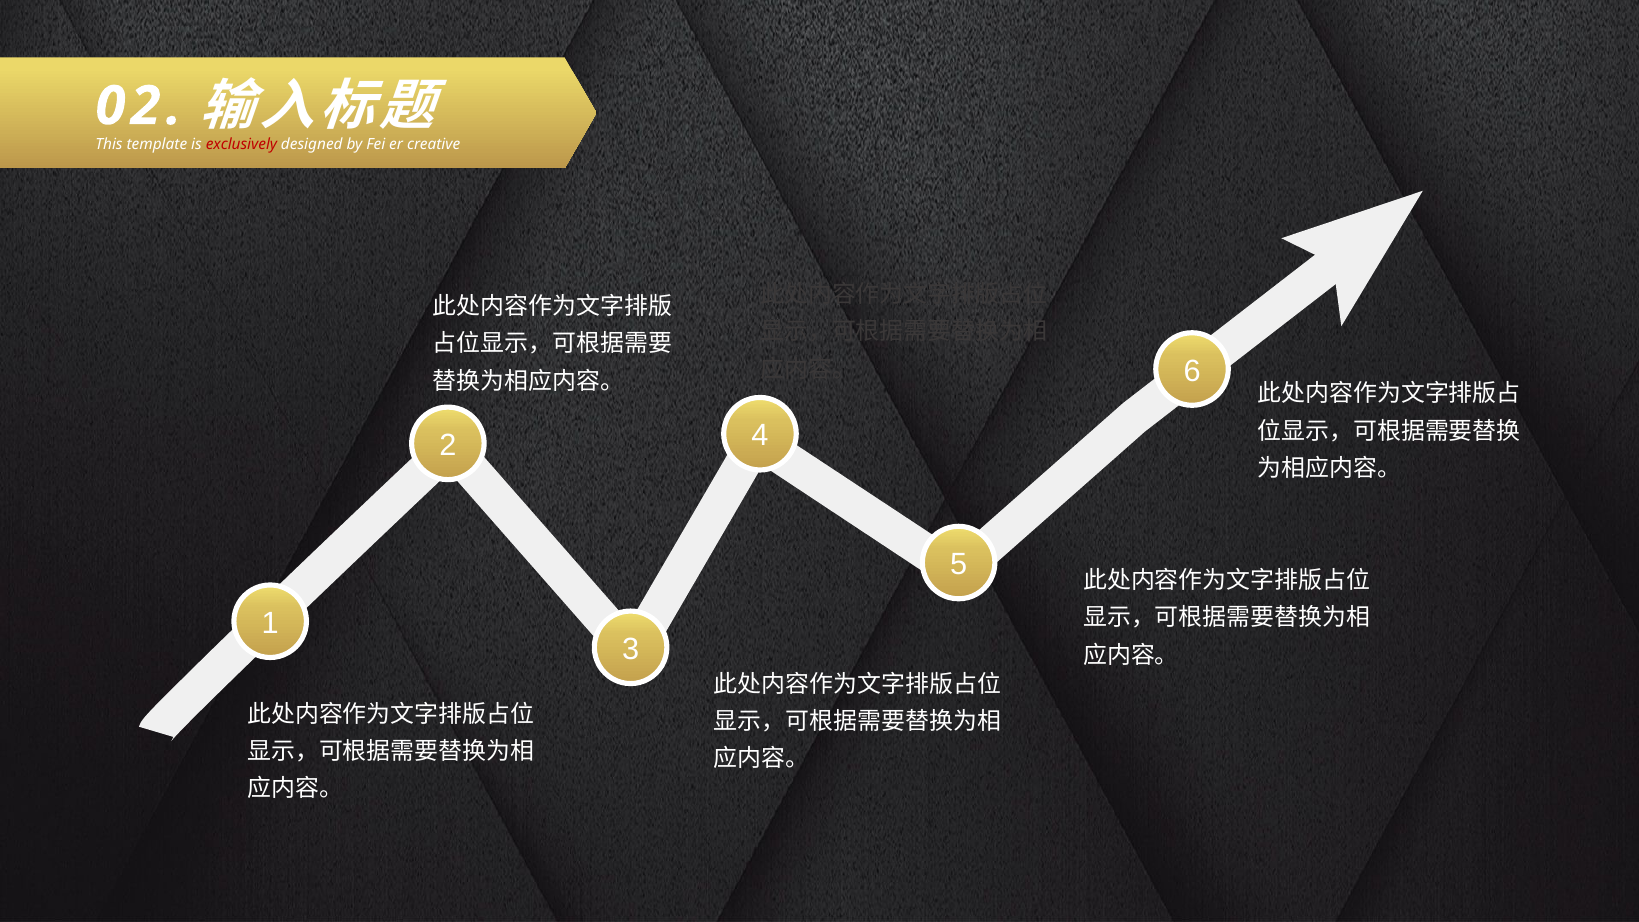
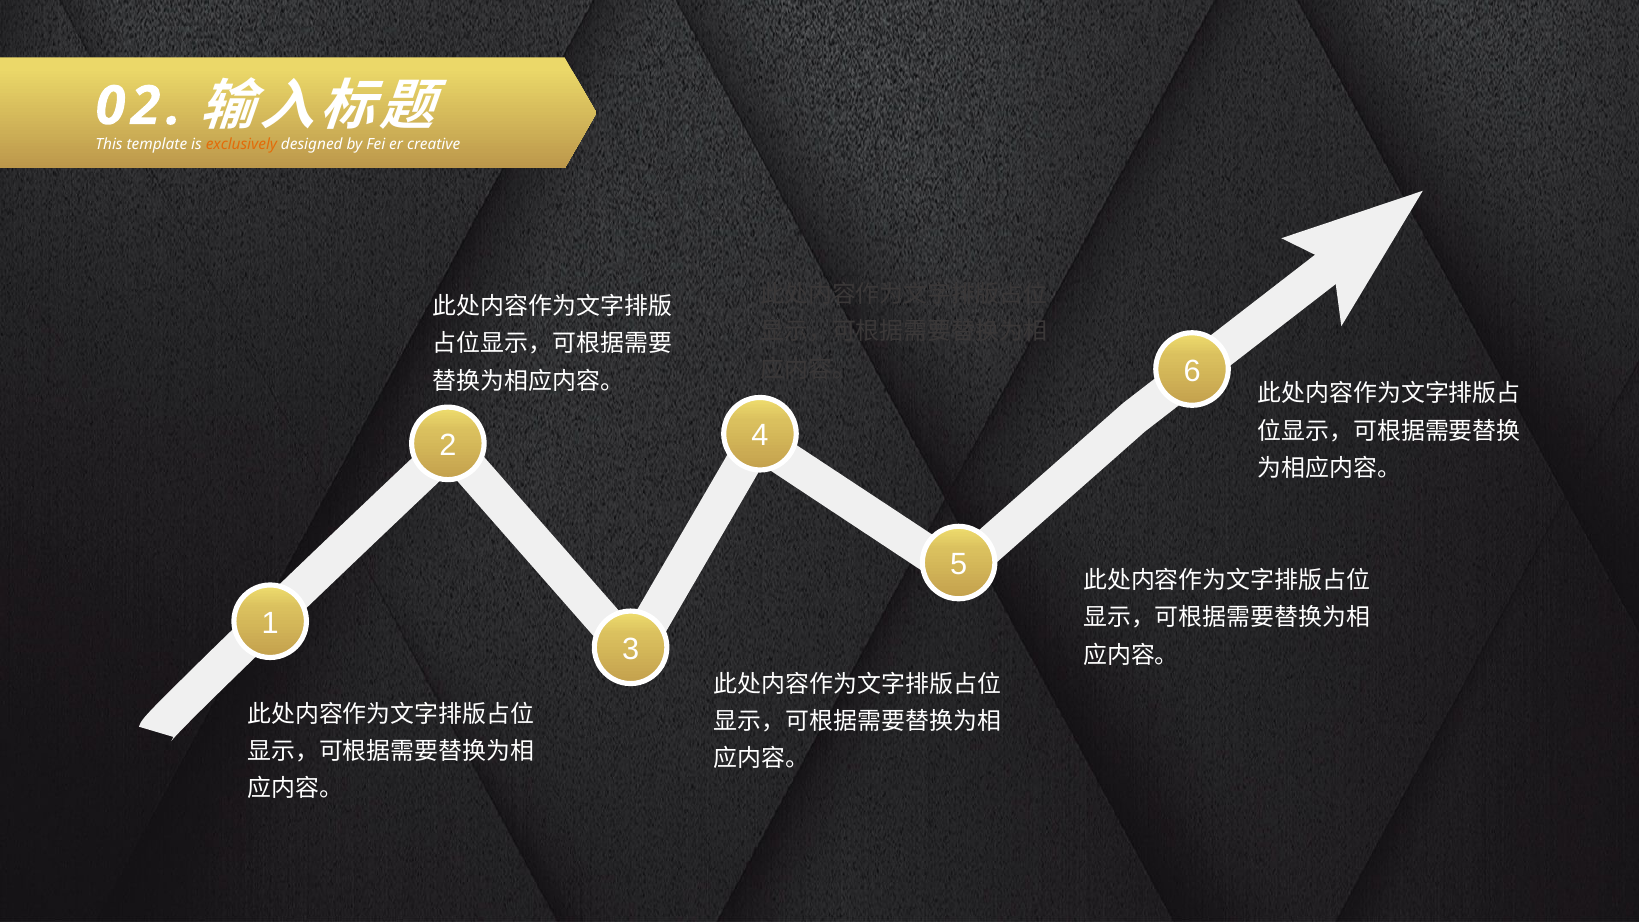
exclusively colour: red -> orange (241, 145)
